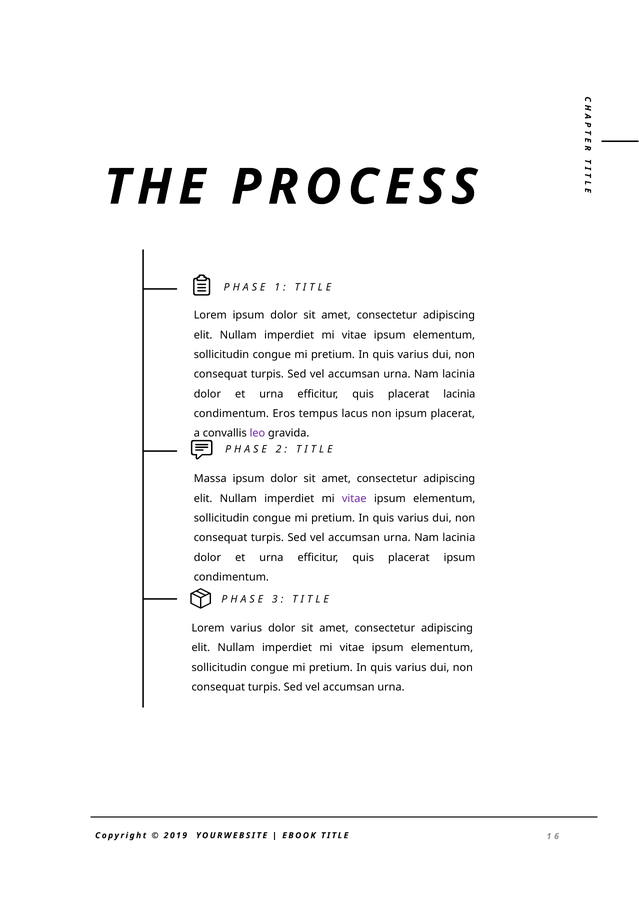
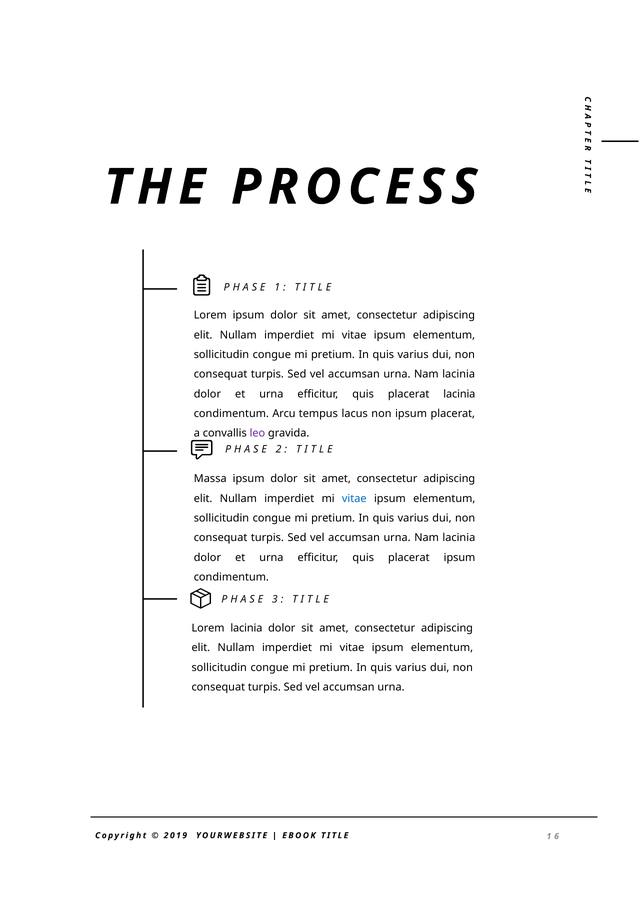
Eros: Eros -> Arcu (284, 414)
vitae colour: purple -> blue (354, 499)
Lorem varius: varius -> lacinia (246, 628)
